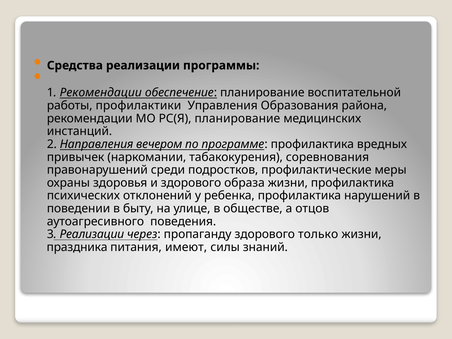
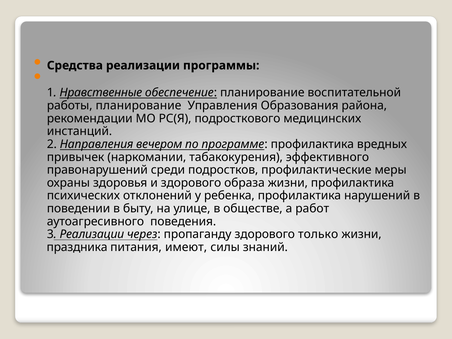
1 Рекомендации: Рекомендации -> Нравственные (101, 93)
работы профилактики: профилактики -> планирование (138, 106)
РС(Я планирование: планирование -> подросткового (237, 118)
соревнования: соревнования -> эффективного (327, 157)
отцов: отцов -> работ (312, 209)
